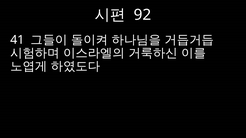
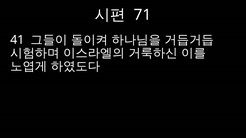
92: 92 -> 71 (143, 15)
